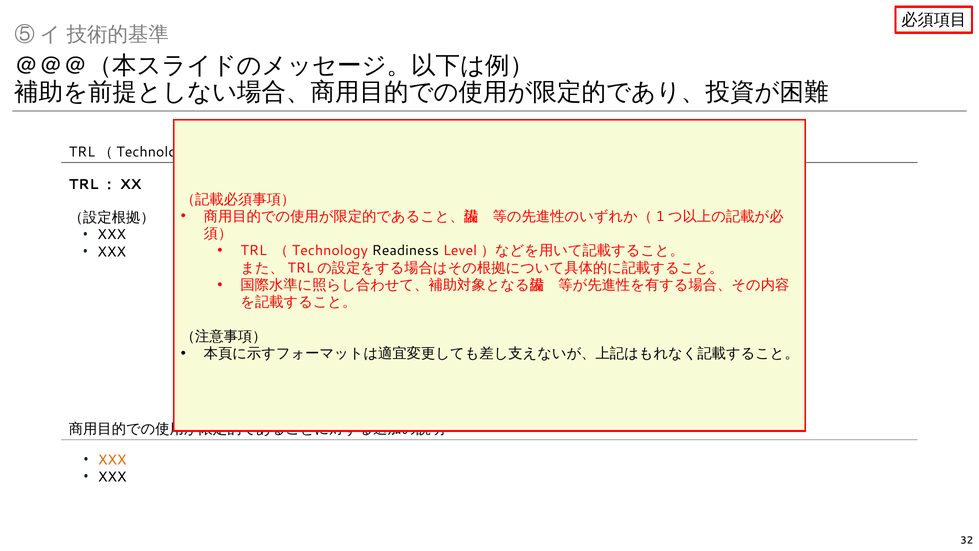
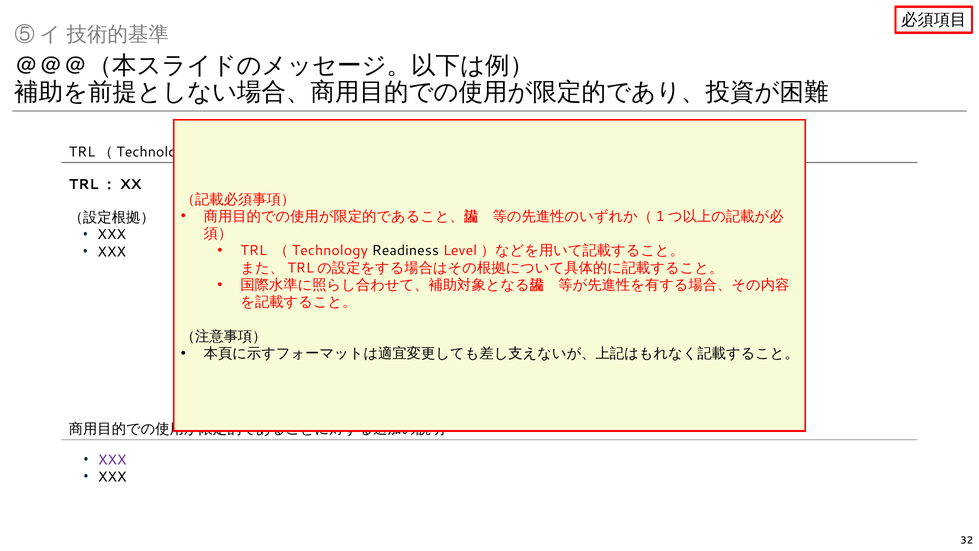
XXX colour: orange -> purple (112, 460)
